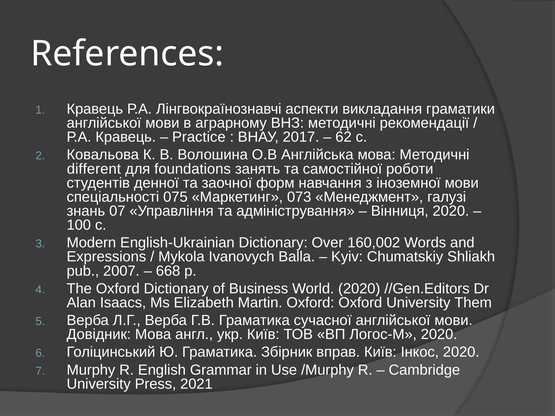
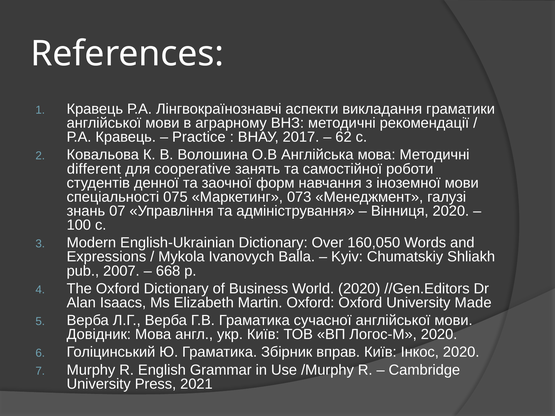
foundations: foundations -> cooperative (193, 169)
160,002: 160,002 -> 160,050 (374, 243)
Them: Them -> Made (473, 303)
